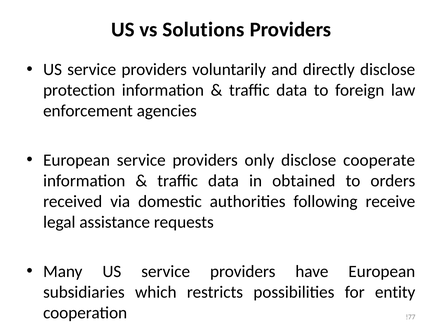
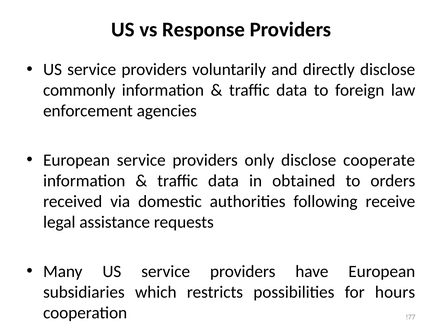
Solutions: Solutions -> Response (204, 29)
protection: protection -> commonly (79, 90)
entity: entity -> hours (395, 292)
